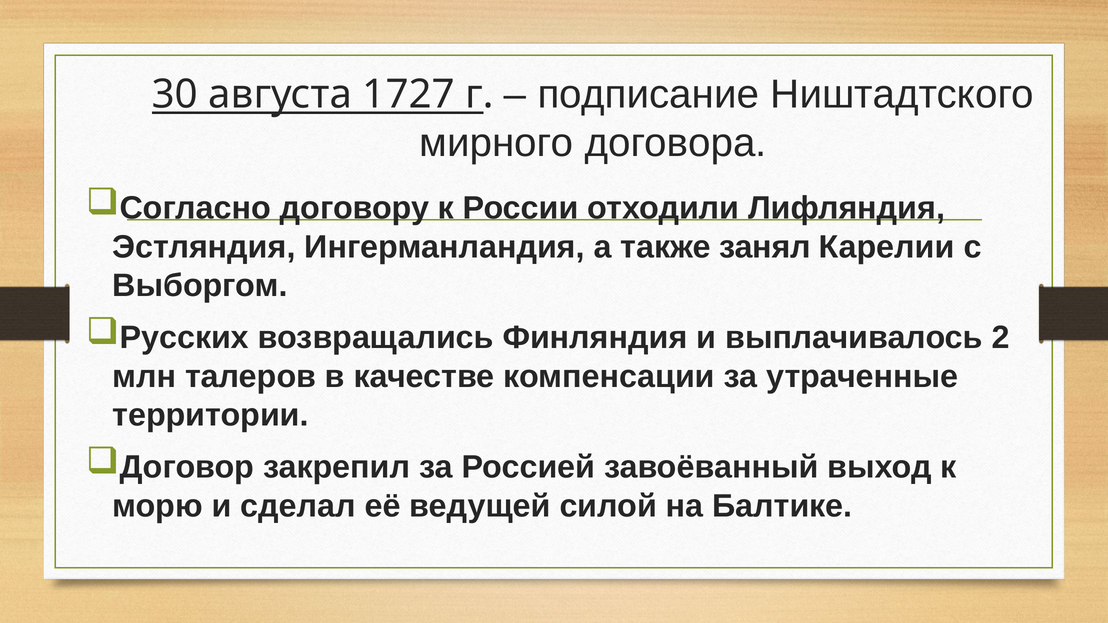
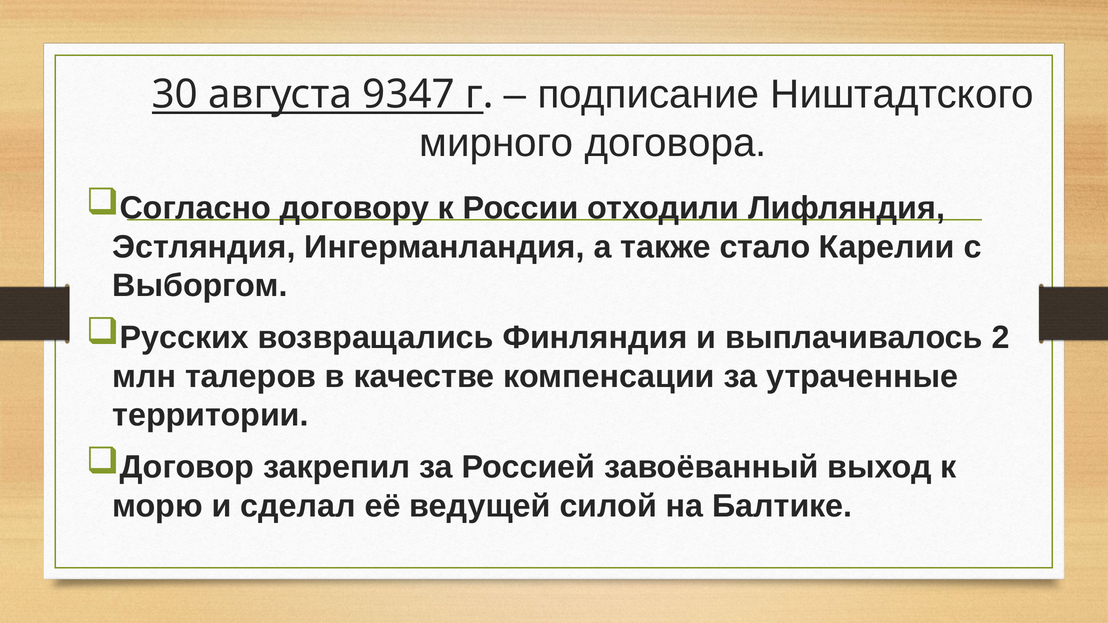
1727: 1727 -> 9347 (409, 94)
занял: занял -> стало (765, 247)
